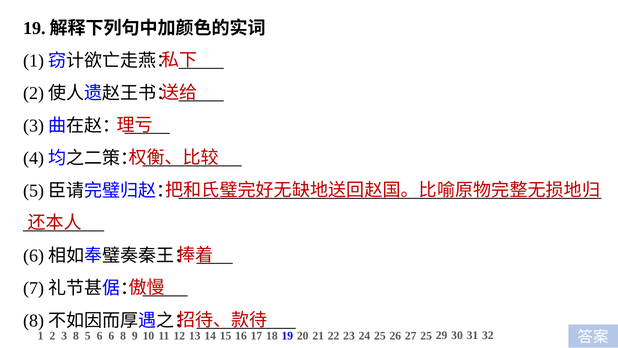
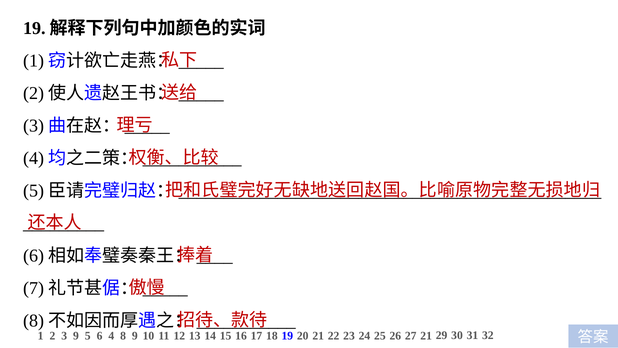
3 8: 8 -> 9 (76, 336)
6 6: 6 -> 4 (111, 336)
27 25: 25 -> 21 (426, 336)
